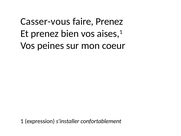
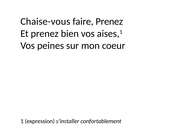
Casser-vous: Casser-vous -> Chaise-vous (45, 21)
